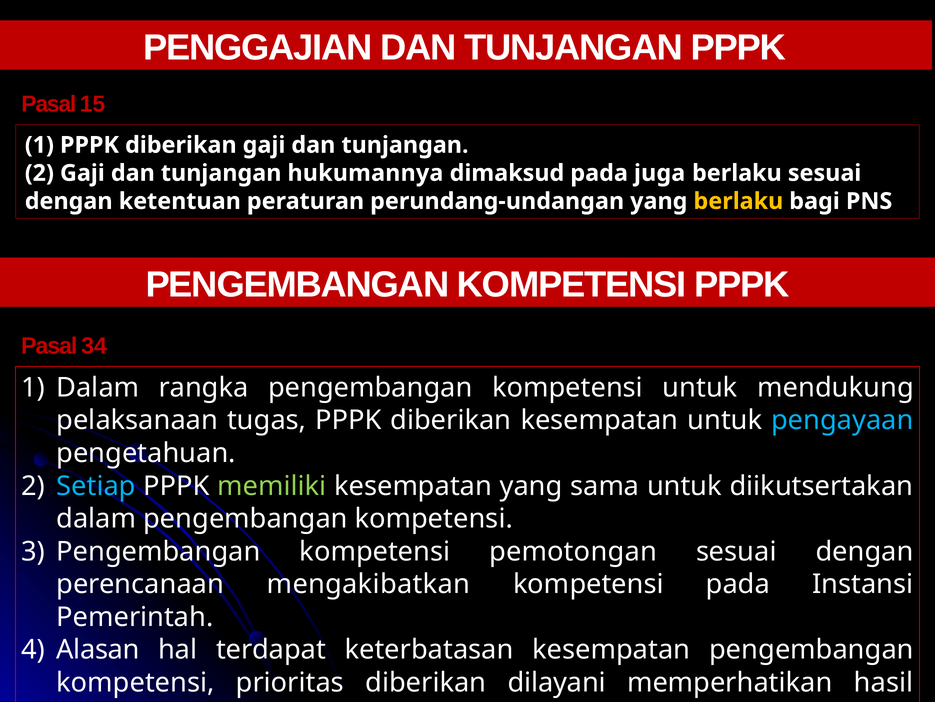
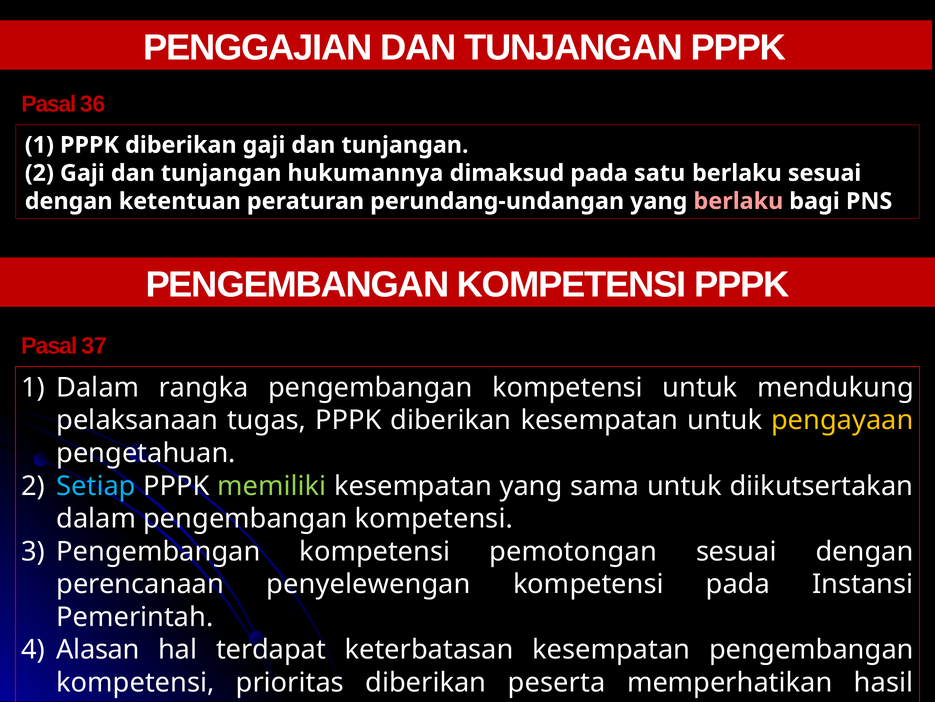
15: 15 -> 36 (93, 104)
juga: juga -> satu (660, 173)
berlaku colour: yellow -> pink (738, 201)
34: 34 -> 37 (94, 346)
pengayaan colour: light blue -> yellow (842, 420)
mengakibatkan: mengakibatkan -> penyelewengan (369, 584)
dilayani: dilayani -> peserta (557, 682)
